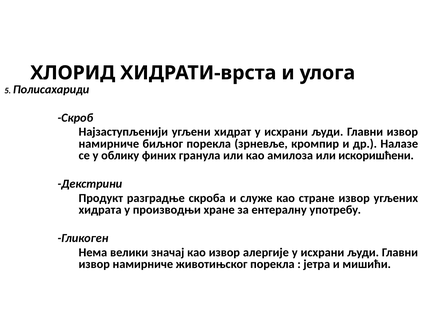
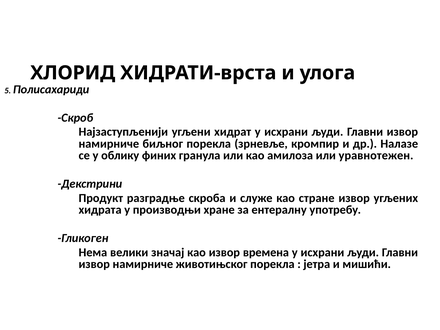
искоришћени: искоришћени -> уравнотежен (376, 155)
алергије: алергије -> времена (266, 252)
